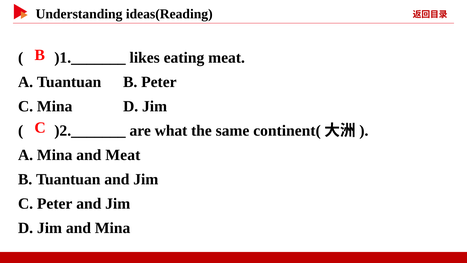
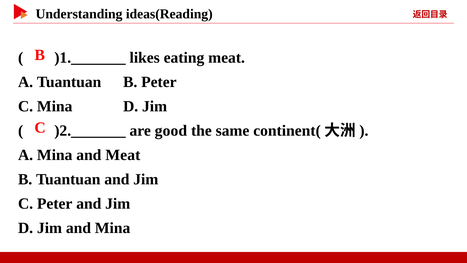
what: what -> good (171, 131)
